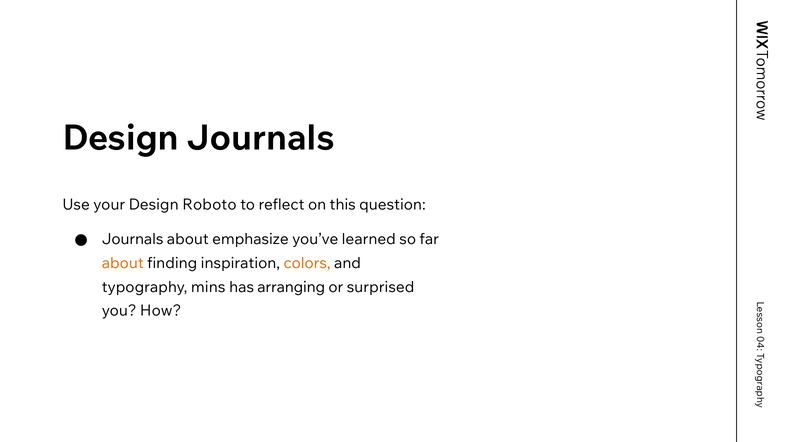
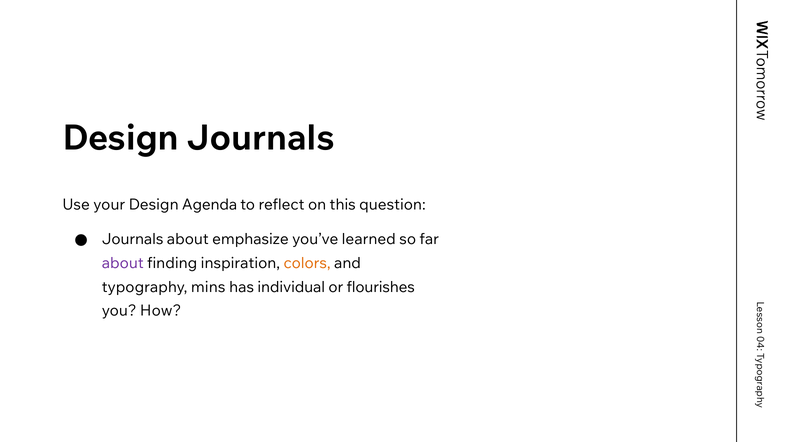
Roboto: Roboto -> Agenda (210, 205)
about colour: orange -> purple (123, 263)
arranging: arranging -> individual (291, 287)
surprised: surprised -> flourishes (381, 287)
